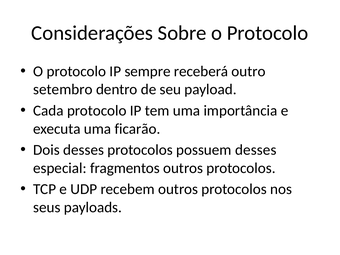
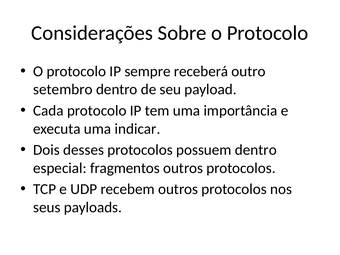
ficarão: ficarão -> indicar (137, 129)
possuem desses: desses -> dentro (256, 150)
